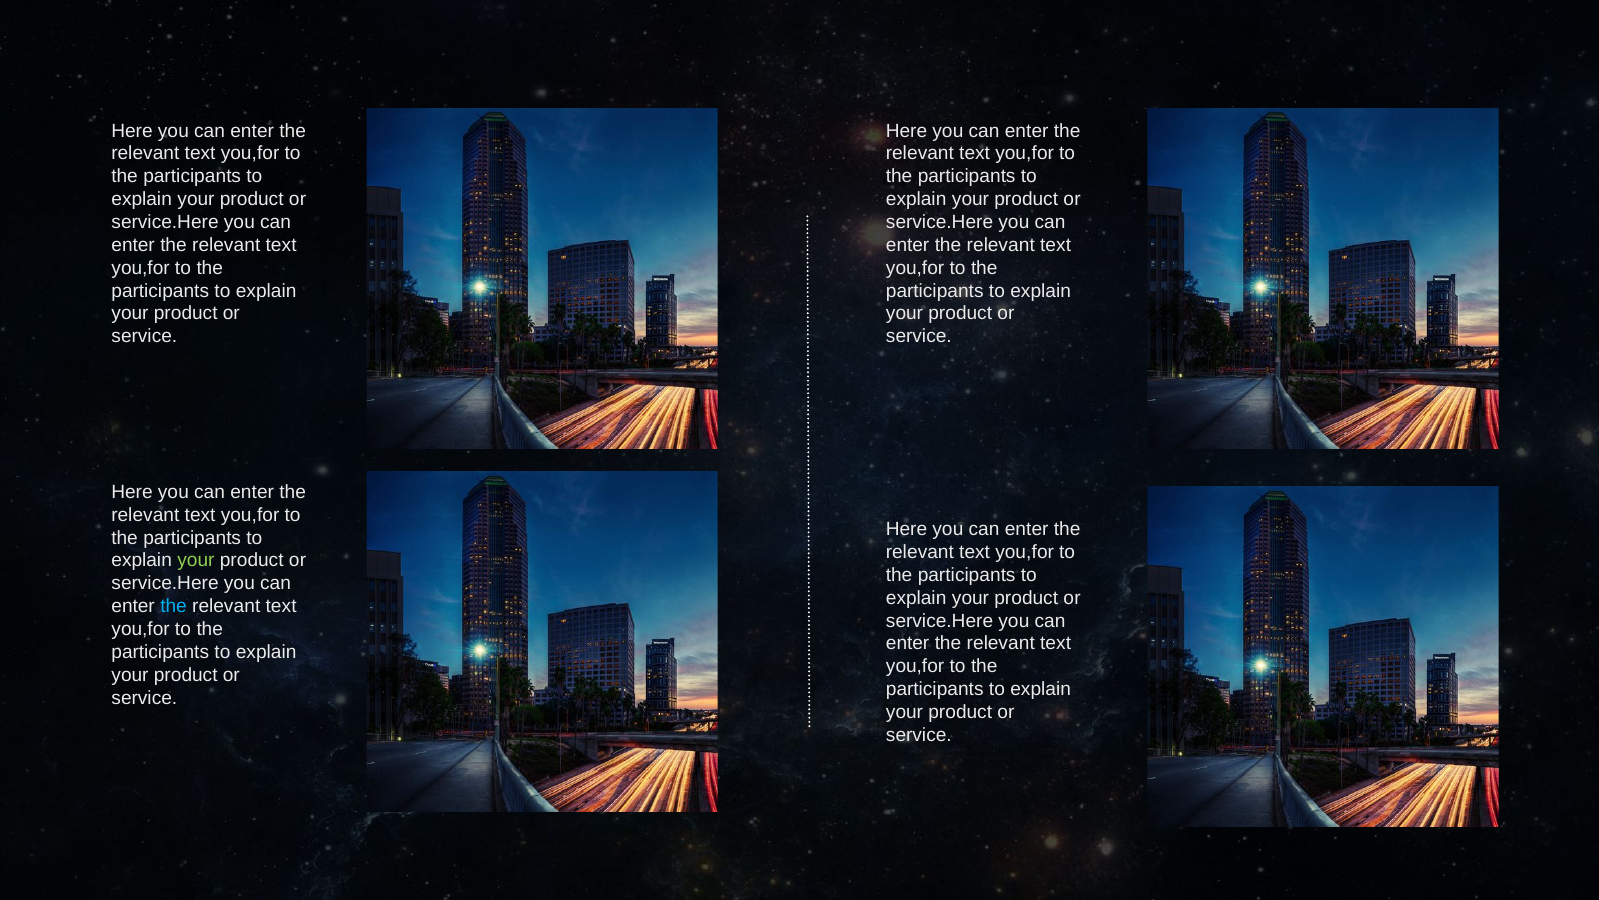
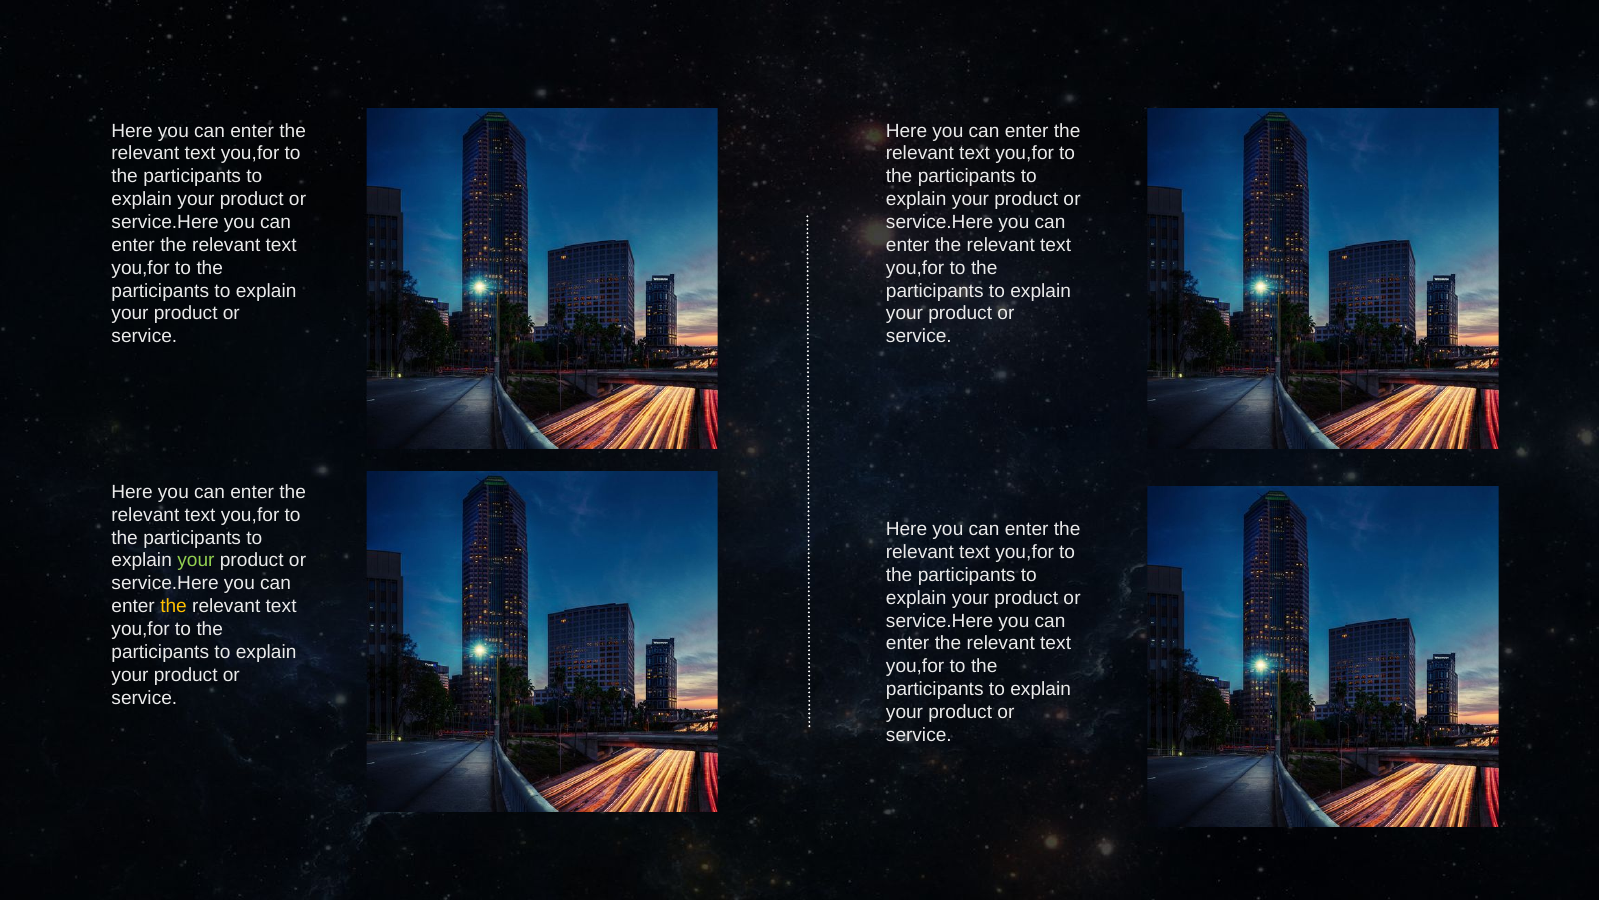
the colour: light blue -> yellow (174, 606)
